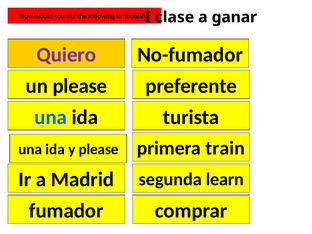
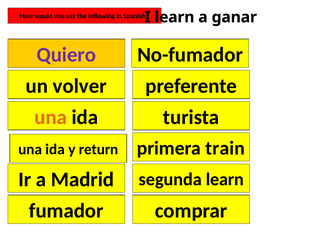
I clase: clase -> learn (175, 17)
un please: please -> volver (80, 86)
una colour: blue -> orange (51, 117)
y please: please -> return (99, 149)
